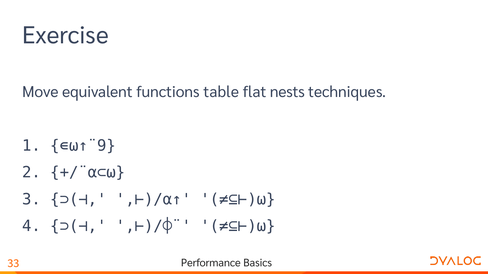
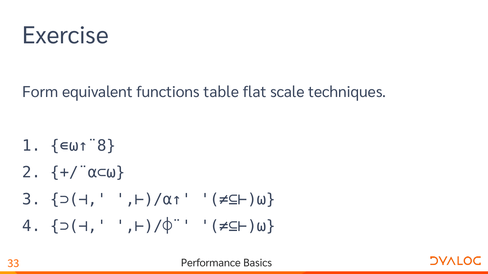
Move: Move -> Form (40, 92)
nests: nests -> scale (287, 92)
∊⍵↑¨9: ∊⍵↑¨9 -> ∊⍵↑¨8 (83, 146)
